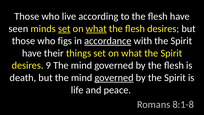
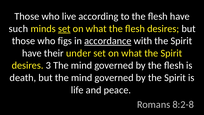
seen: seen -> such (18, 29)
what underline: present -> none (96, 29)
things: things -> under (79, 53)
9: 9 -> 3 (48, 65)
governed underline: present -> none (114, 78)
8:1-8: 8:1-8 -> 8:2-8 (183, 104)
